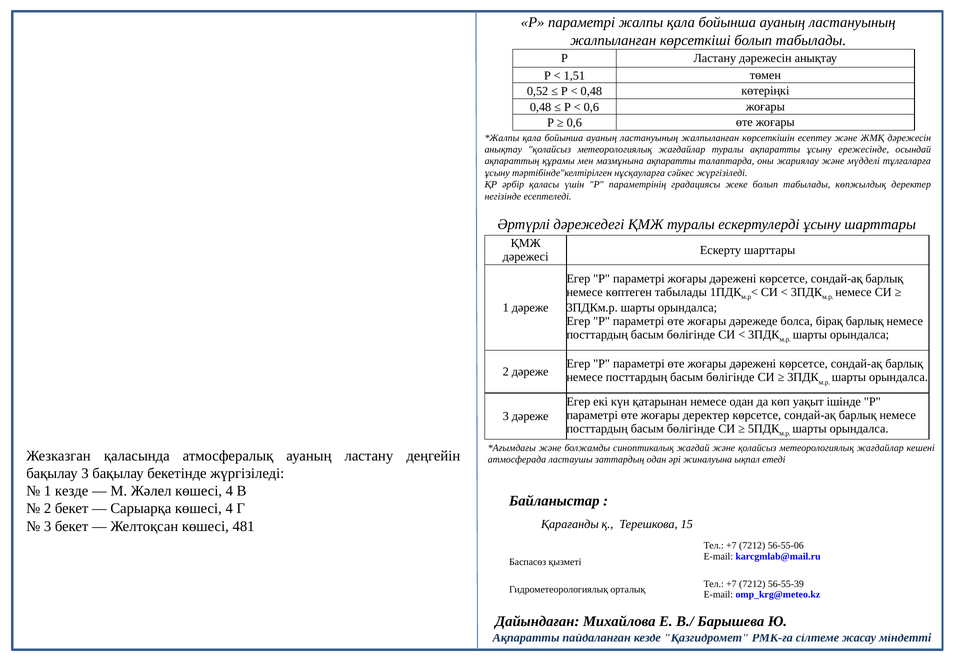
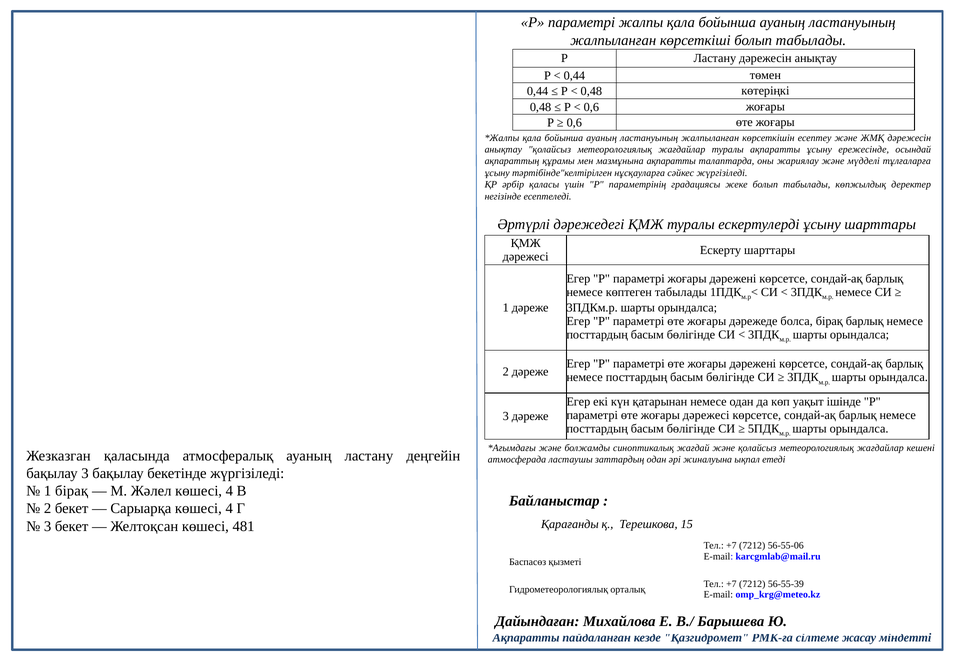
1,51: 1,51 -> 0,44 (574, 76)
0,52: 0,52 -> 0,44 (538, 91)
жоғары деректер: деректер -> дәрежесі (706, 415)
1 кезде: кезде -> бірақ (72, 491)
